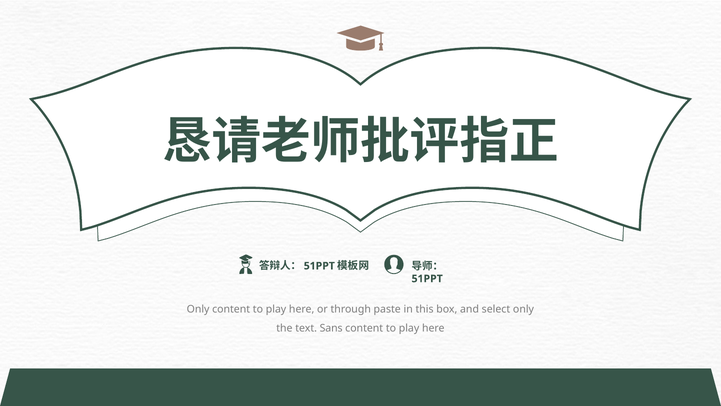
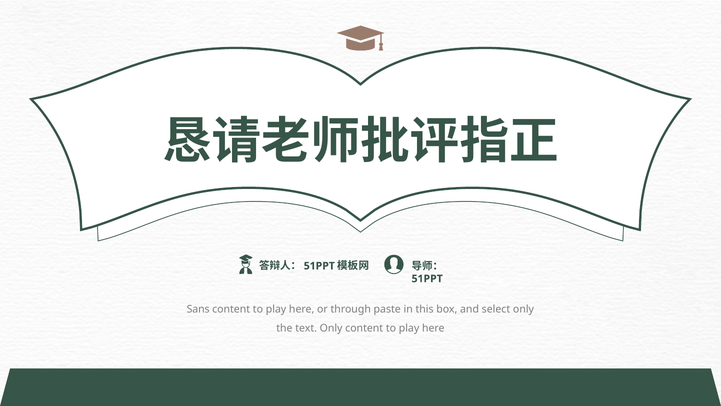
Only: Only -> Sans (198, 309)
text Sans: Sans -> Only (331, 328)
